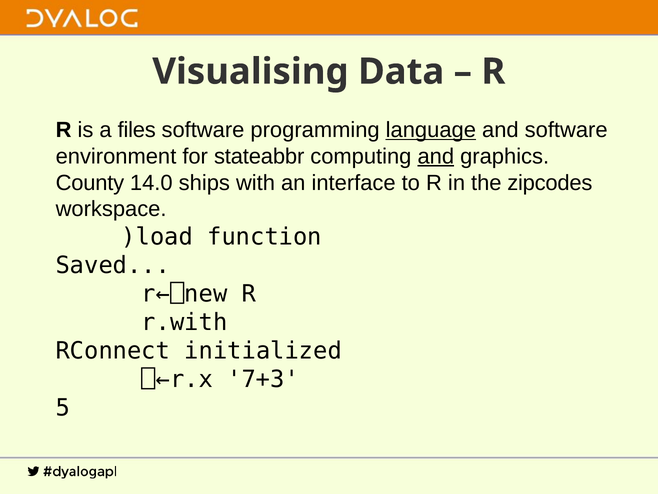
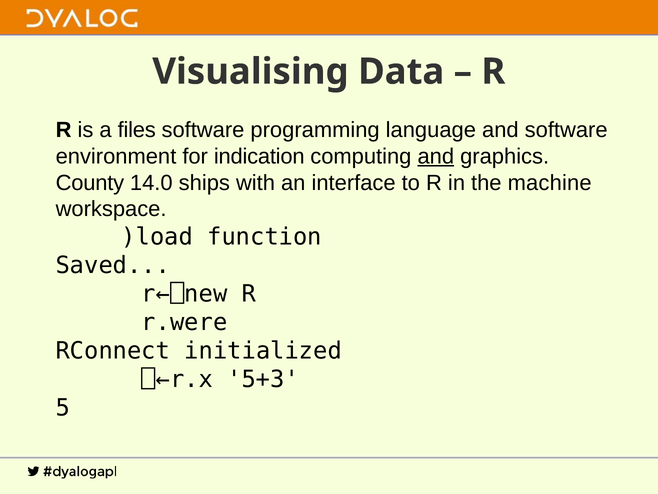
language underline: present -> none (431, 130)
stateabbr: stateabbr -> indication (259, 156)
zipcodes: zipcodes -> machine (550, 183)
r.with: r.with -> r.were (184, 322)
7+3: 7+3 -> 5+3 (263, 379)
